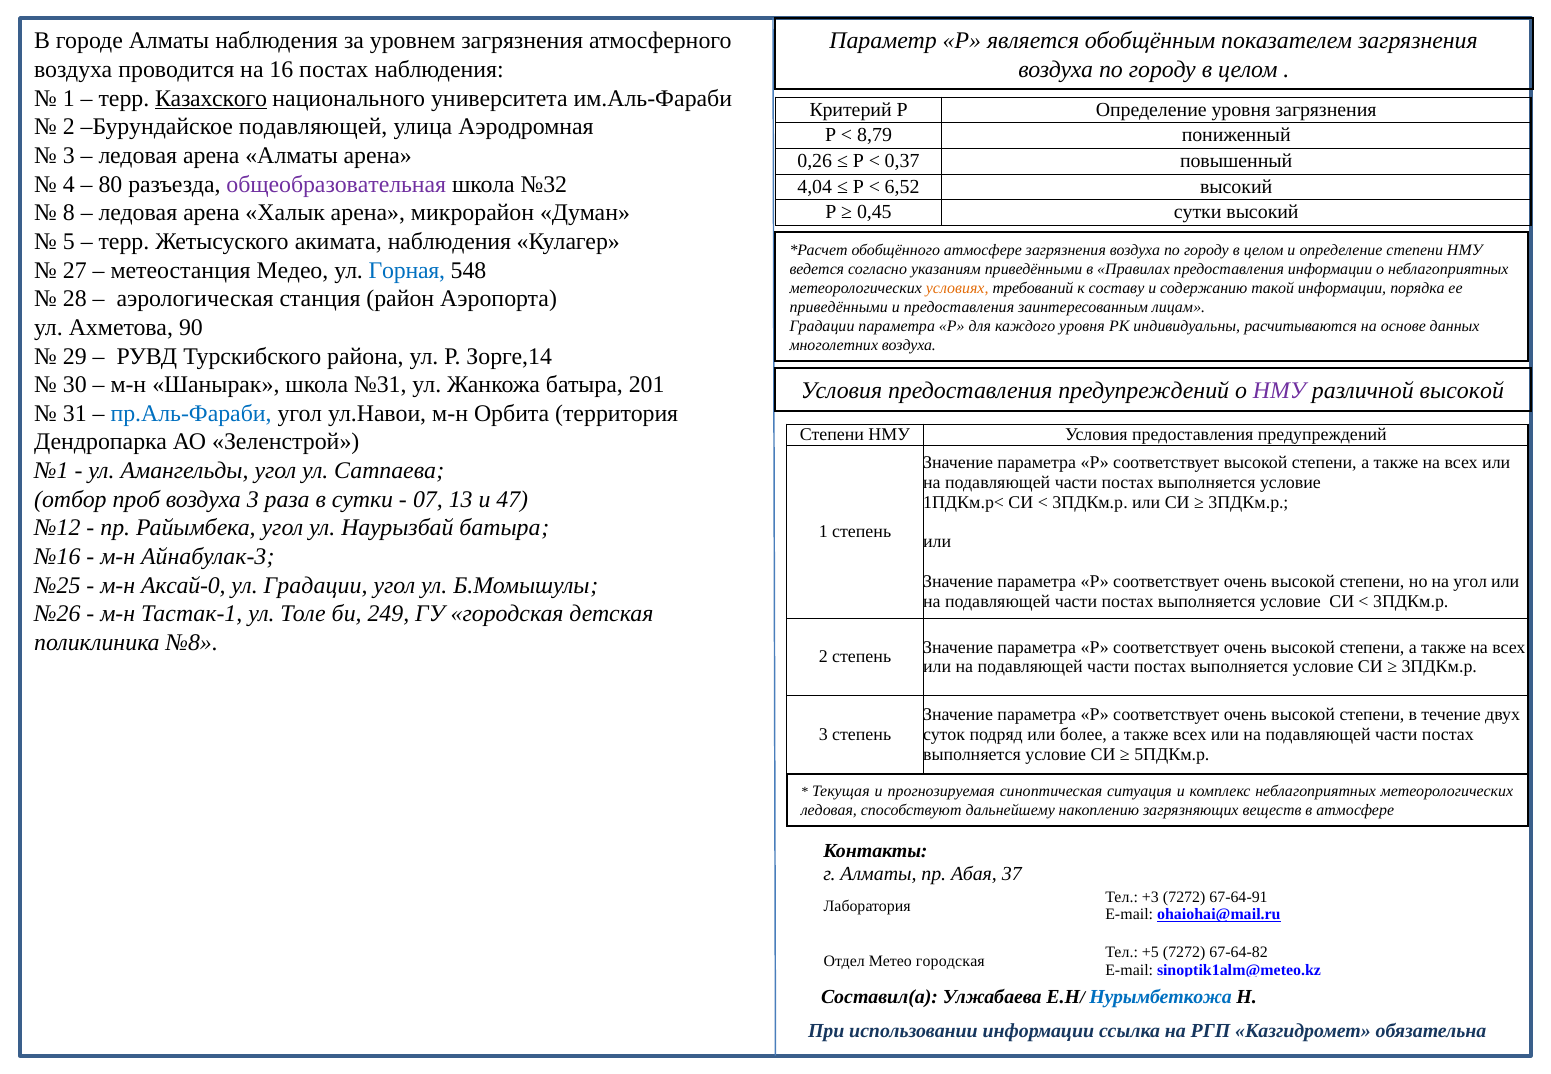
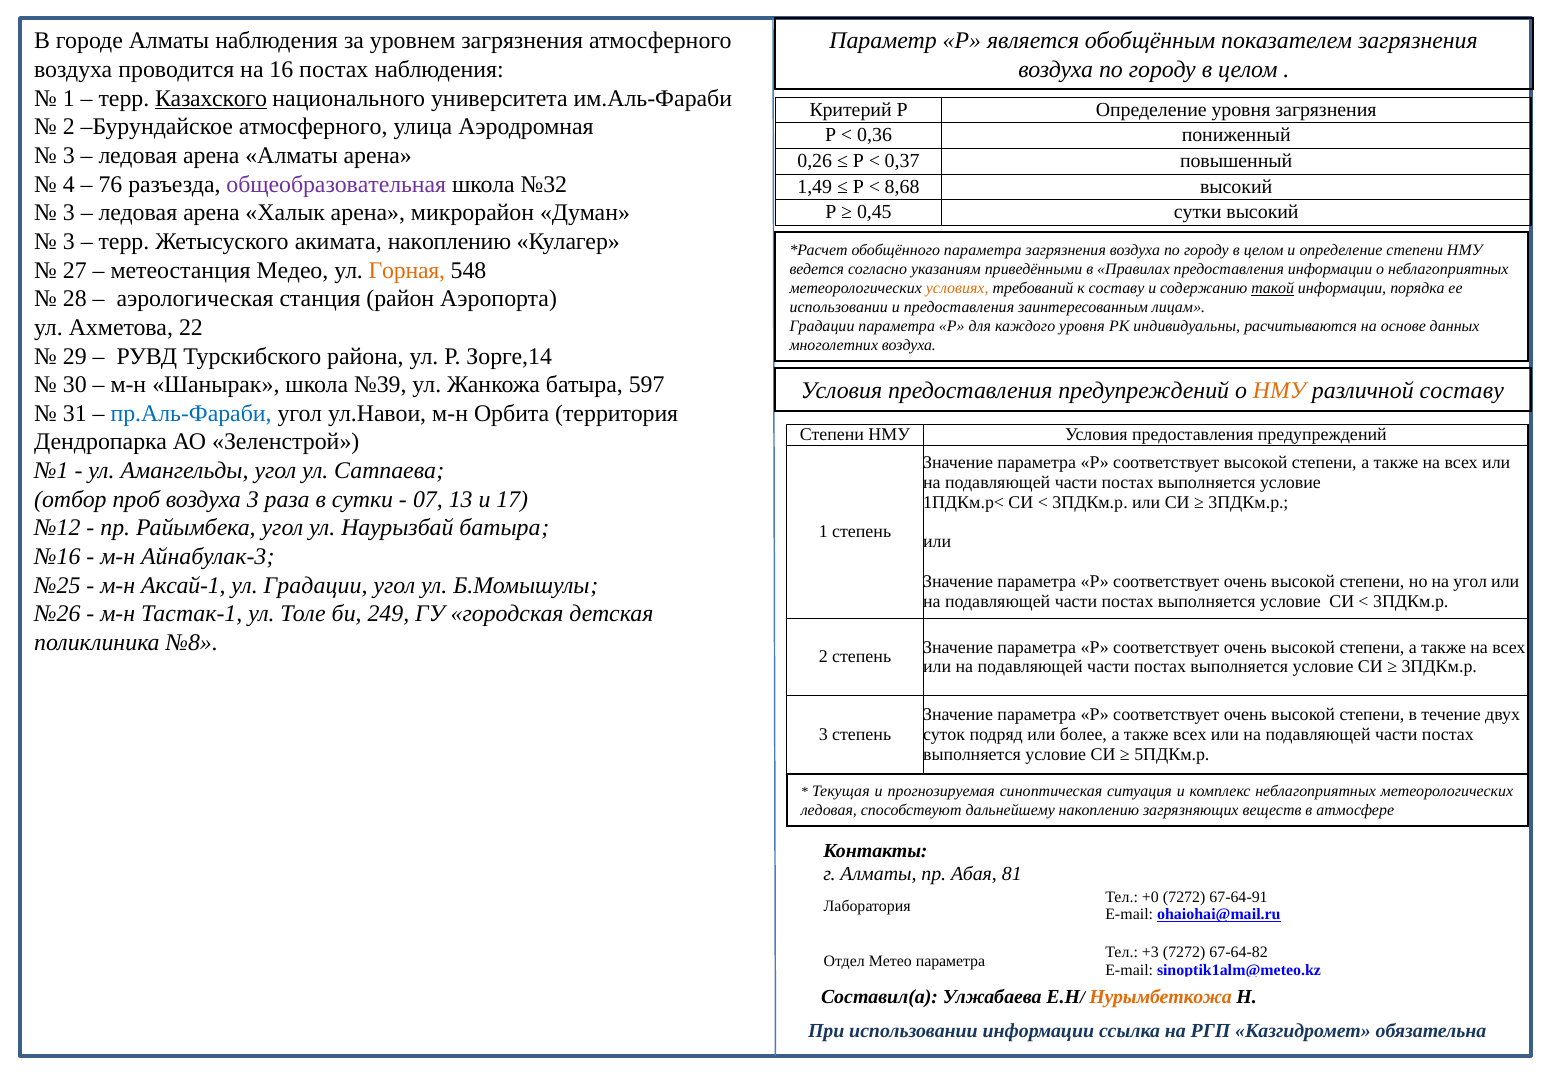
Бурундайское подавляющей: подавляющей -> атмосферного (313, 127)
8,79: 8,79 -> 0,36 (875, 135)
80: 80 -> 76 (110, 184)
4,04: 4,04 -> 1,49 (815, 187)
6,52: 6,52 -> 8,68 (902, 187)
8: 8 -> 3 (69, 213)
5: 5 -> 3 (69, 242)
акимата наблюдения: наблюдения -> накоплению (449, 242)
обобщённого атмосфере: атмосфере -> параметра (983, 250)
Горная colour: blue -> orange (407, 270)
такой underline: none -> present (1273, 288)
приведёнными: приведёнными -> использовании (839, 307)
90: 90 -> 22 (191, 327)
№31: №31 -> №39 (380, 385)
201: 201 -> 597 (647, 385)
НМУ colour: purple -> orange (1279, 391)
различной высокой: высокой -> составу (1462, 391)
47: 47 -> 17 (512, 499)
Аксай-0: Аксай-0 -> Аксай-1 (183, 585)
37: 37 -> 81 (1012, 874)
+3: +3 -> +0 (1150, 897)
+5: +5 -> +3 (1150, 952)
Метео городская: городская -> параметра (950, 961)
Нурымбеткожа colour: blue -> orange (1161, 997)
